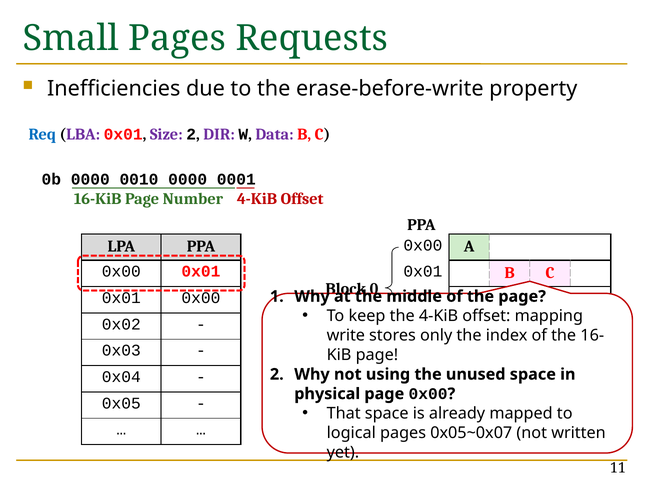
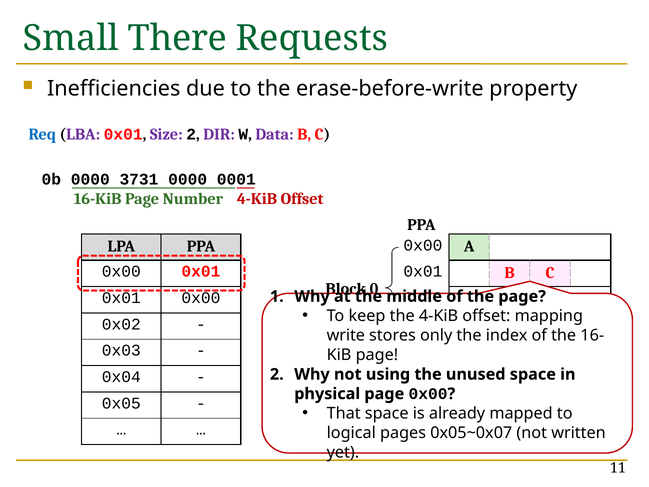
Small Pages: Pages -> There (177, 38)
0010: 0010 -> 3731 (139, 179)
